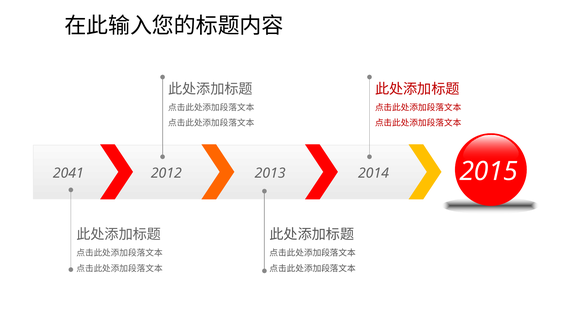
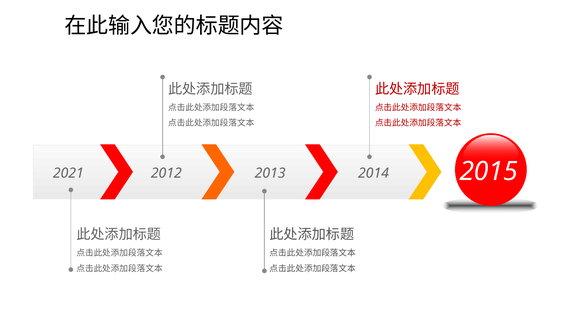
2041: 2041 -> 2021 (68, 173)
